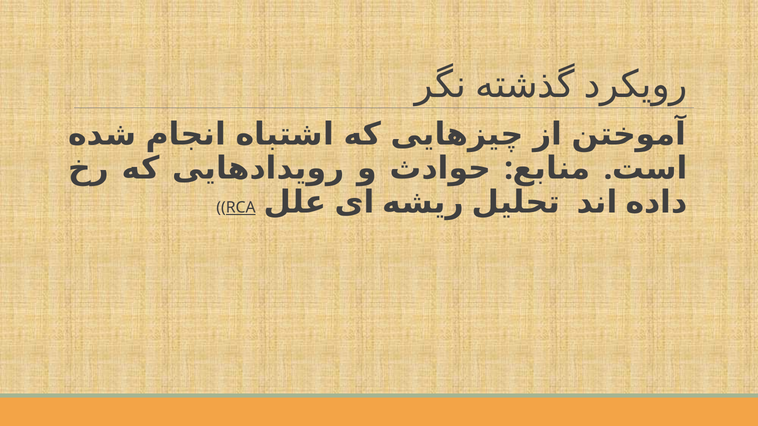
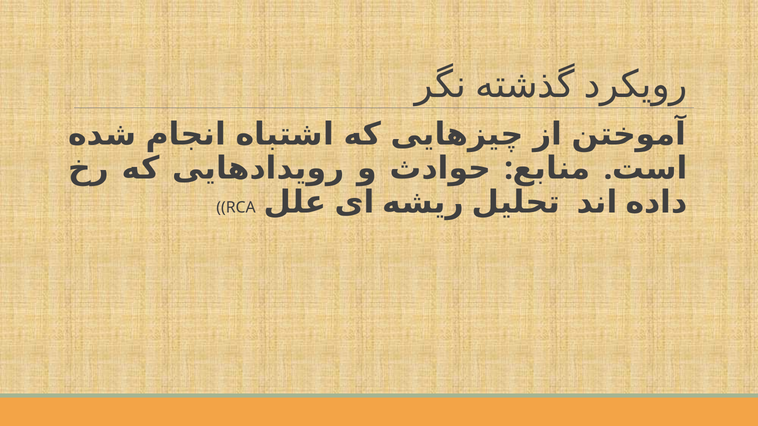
RCA underline: present -> none (241, 208)
